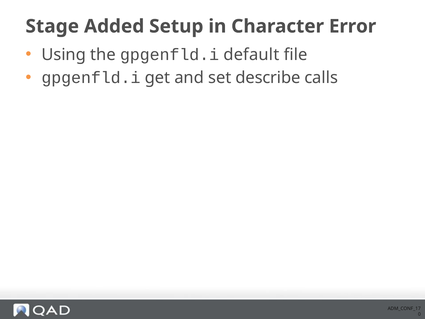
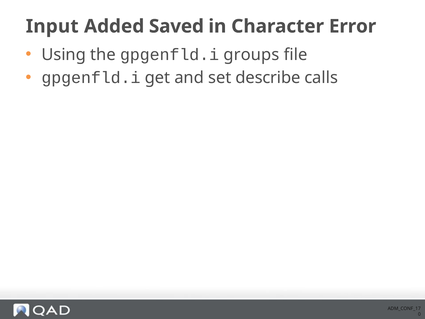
Stage: Stage -> Input (52, 26)
Setup: Setup -> Saved (176, 26)
default: default -> groups (251, 55)
